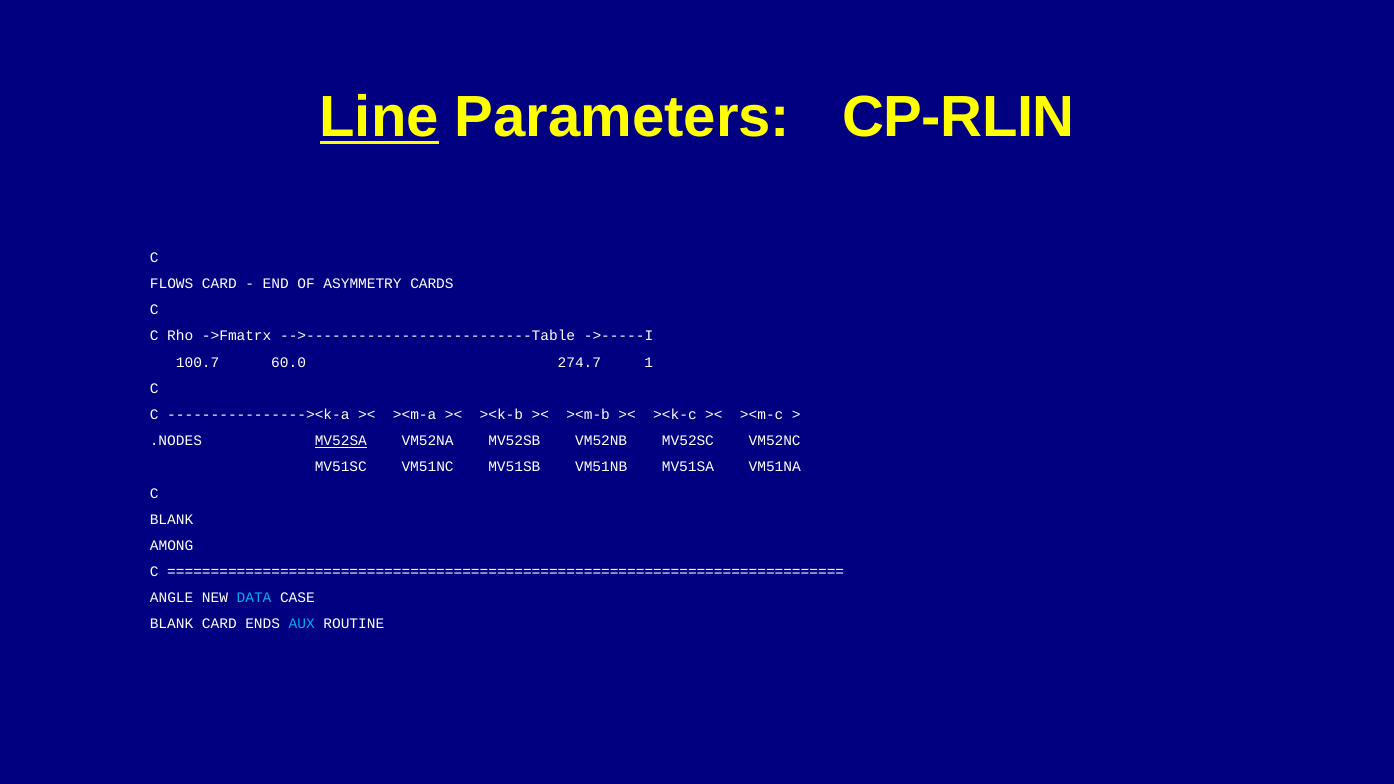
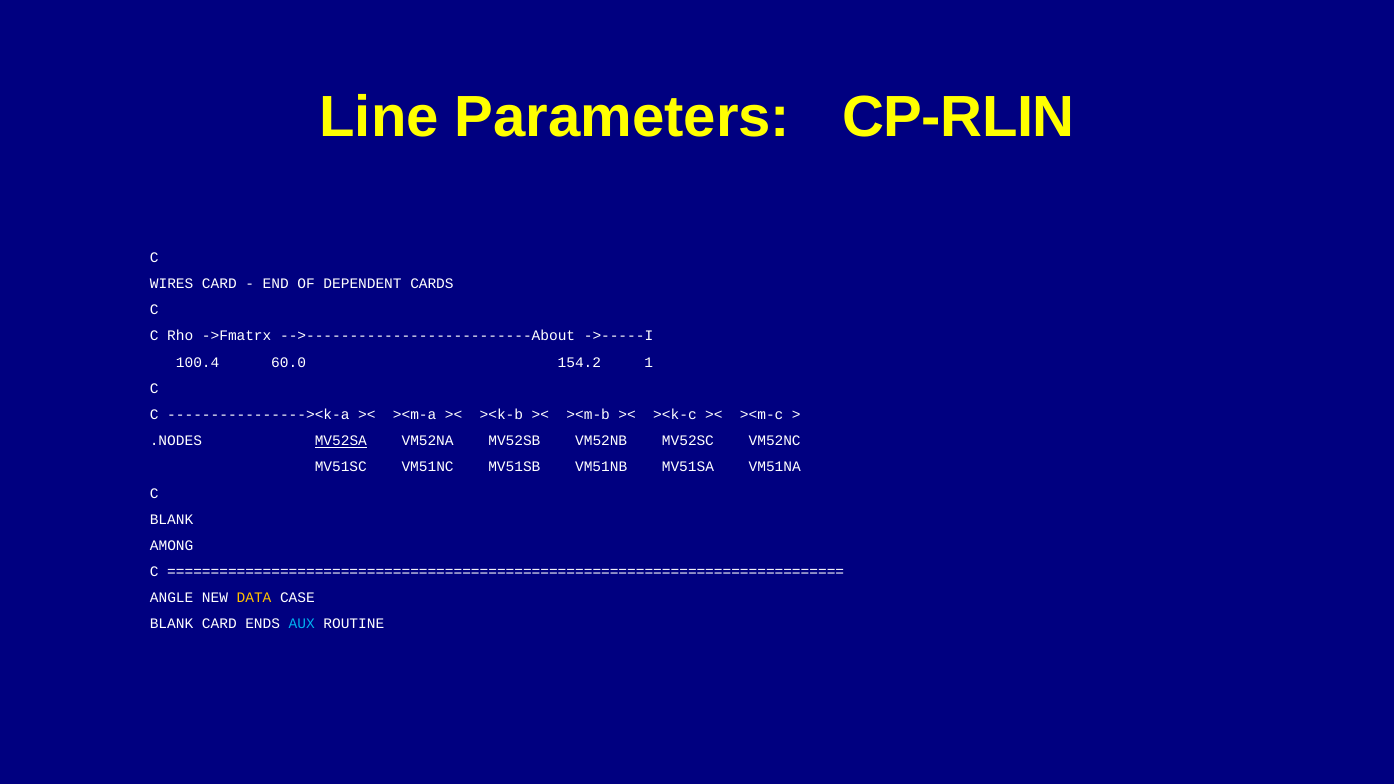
Line underline: present -> none (379, 118)
FLOWS: FLOWS -> WIRES (172, 284)
ASYMMETRY: ASYMMETRY -> DEPENDENT (363, 284)
-->--------------------------Table: -->--------------------------Table -> -->--------------------------About (428, 336)
100.7: 100.7 -> 100.4 (198, 362)
274.7: 274.7 -> 154.2 (579, 362)
DATA colour: light blue -> yellow (254, 598)
